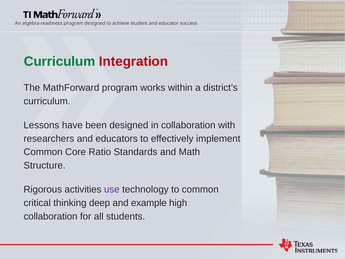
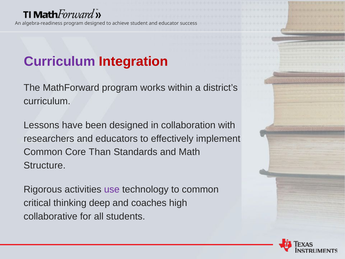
Curriculum colour: green -> purple (60, 61)
Ratio: Ratio -> Than (100, 152)
example: example -> coaches (149, 203)
collaboration: collaboration -> collaborative (51, 216)
